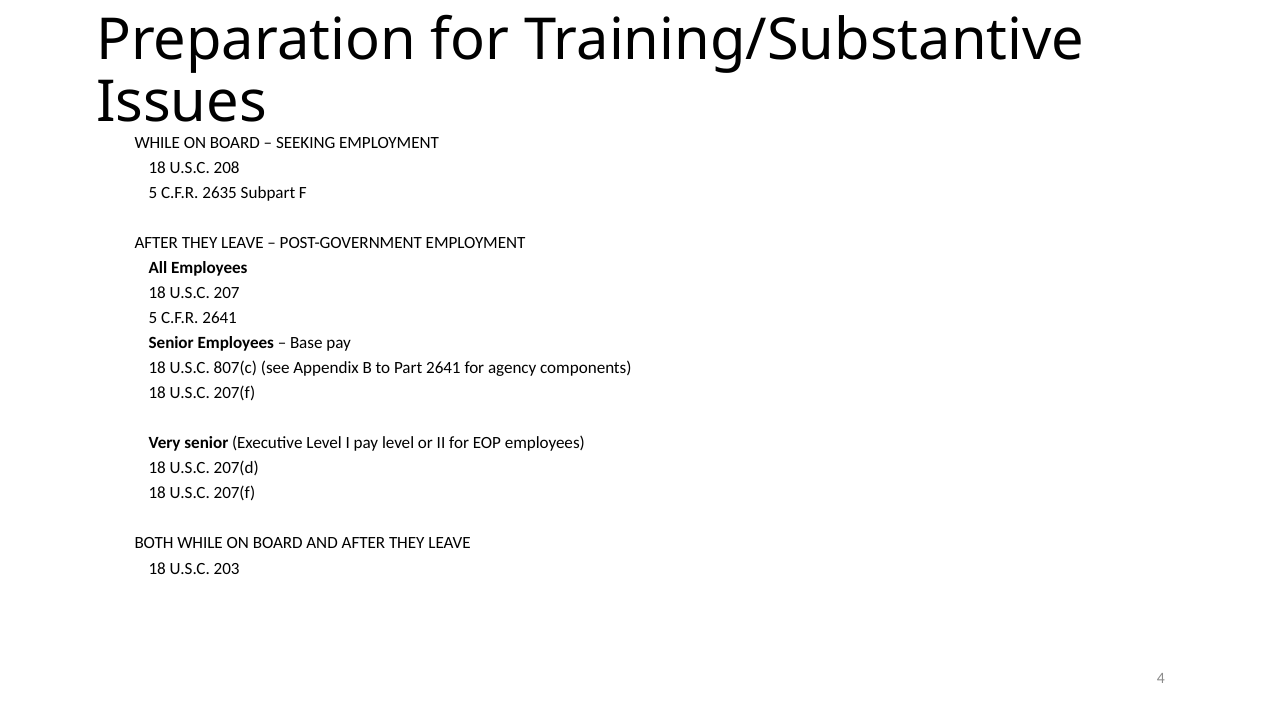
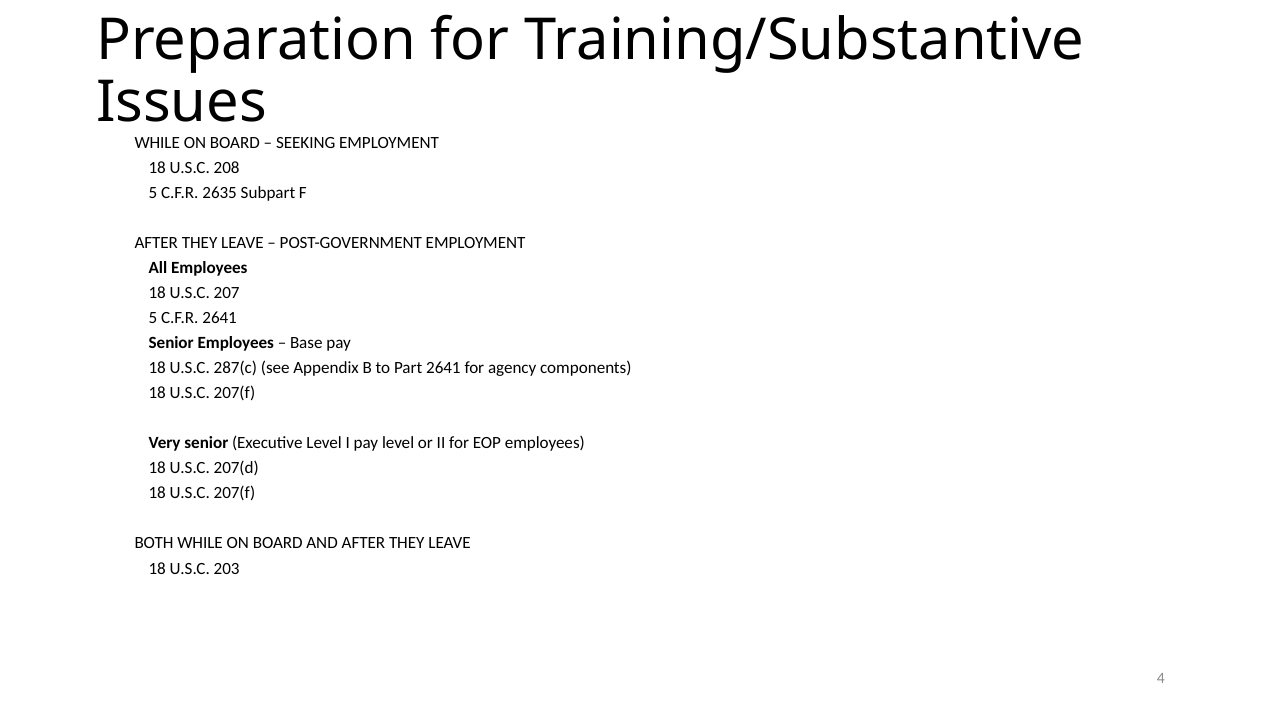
807(c: 807(c -> 287(c (235, 368)
